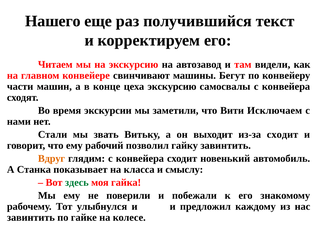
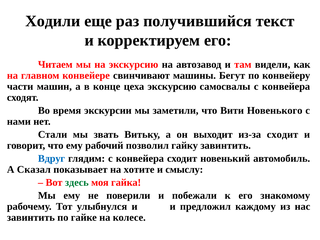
Нашего: Нашего -> Ходили (53, 21)
Исключаем: Исключаем -> Новенького (275, 111)
Вдруг colour: orange -> blue (52, 158)
Станка: Станка -> Сказал (34, 170)
класса: класса -> хотите (139, 170)
